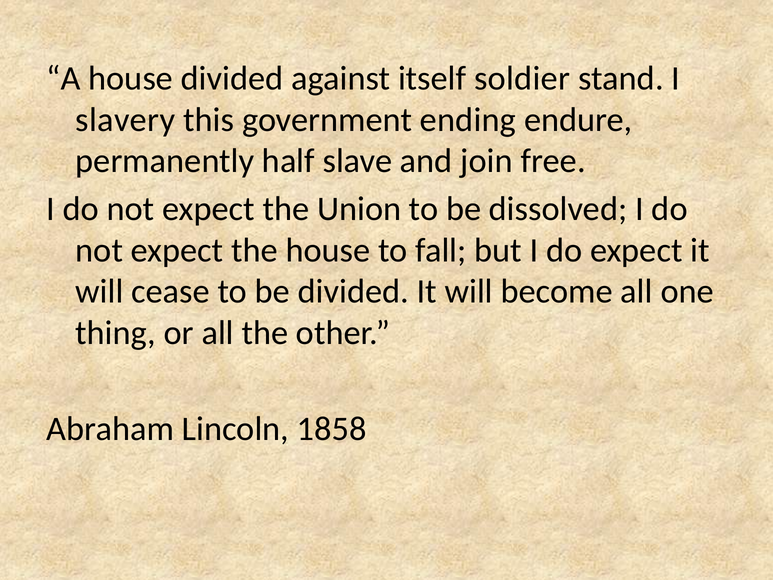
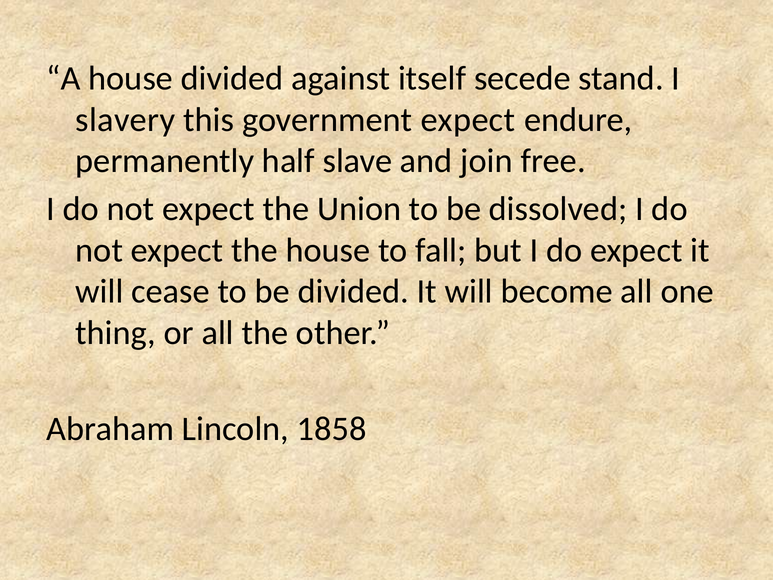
soldier: soldier -> secede (522, 78)
government ending: ending -> expect (468, 120)
